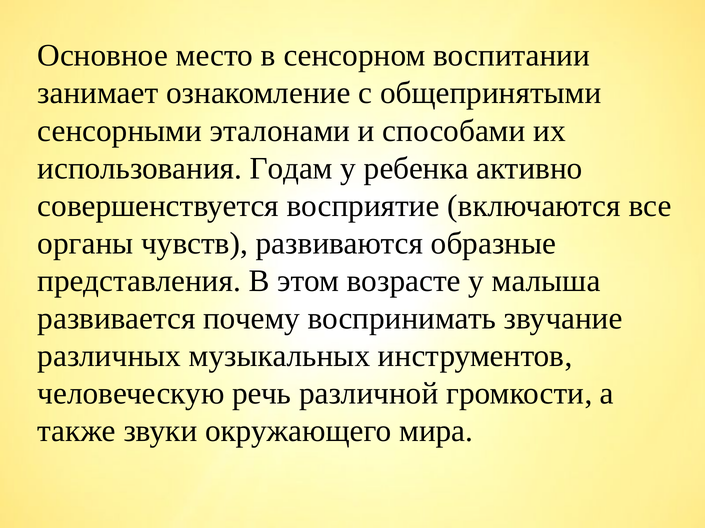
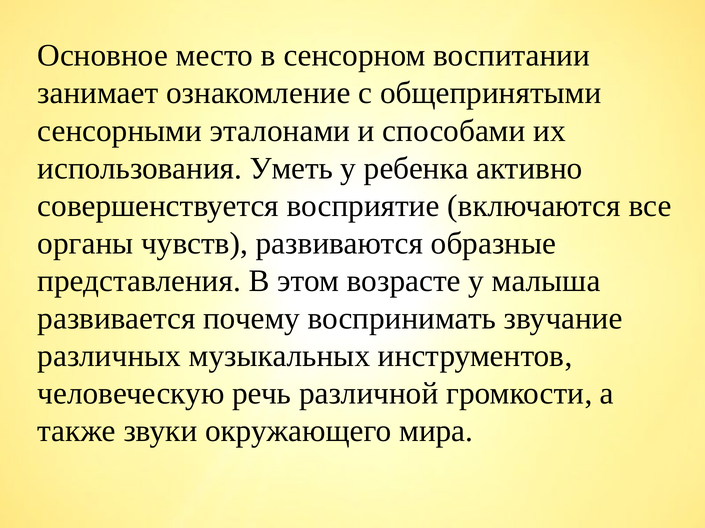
Годам: Годам -> Уметь (291, 168)
